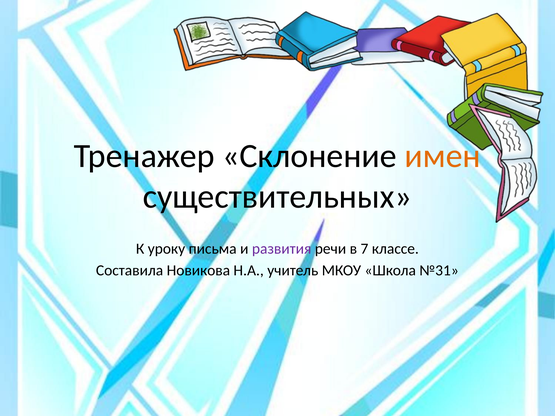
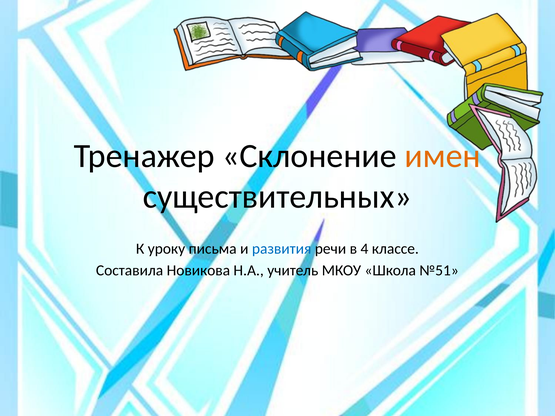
развития colour: purple -> blue (282, 249)
7: 7 -> 4 (364, 249)
№31: №31 -> №51 (439, 271)
